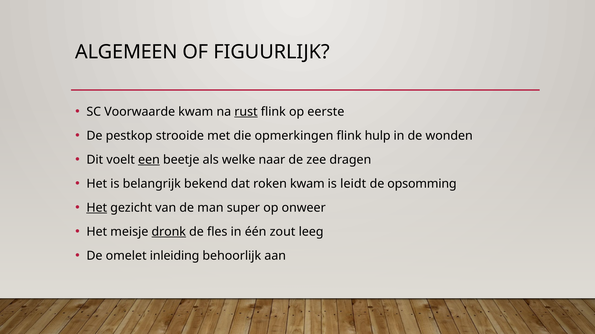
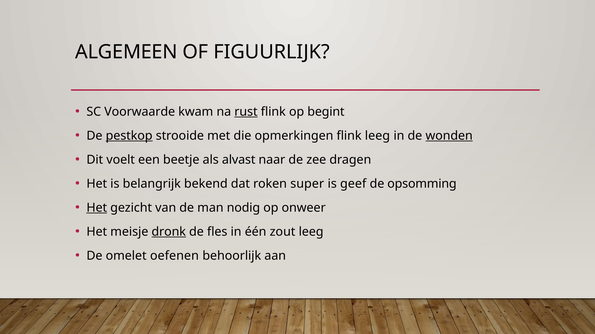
eerste: eerste -> begint (326, 112)
pestkop underline: none -> present (129, 136)
flink hulp: hulp -> leeg (377, 136)
wonden underline: none -> present (449, 136)
een underline: present -> none (149, 160)
welke: welke -> alvast (239, 160)
roken kwam: kwam -> super (307, 184)
leidt: leidt -> geef (353, 184)
super: super -> nodig (243, 208)
inleiding: inleiding -> oefenen (174, 256)
